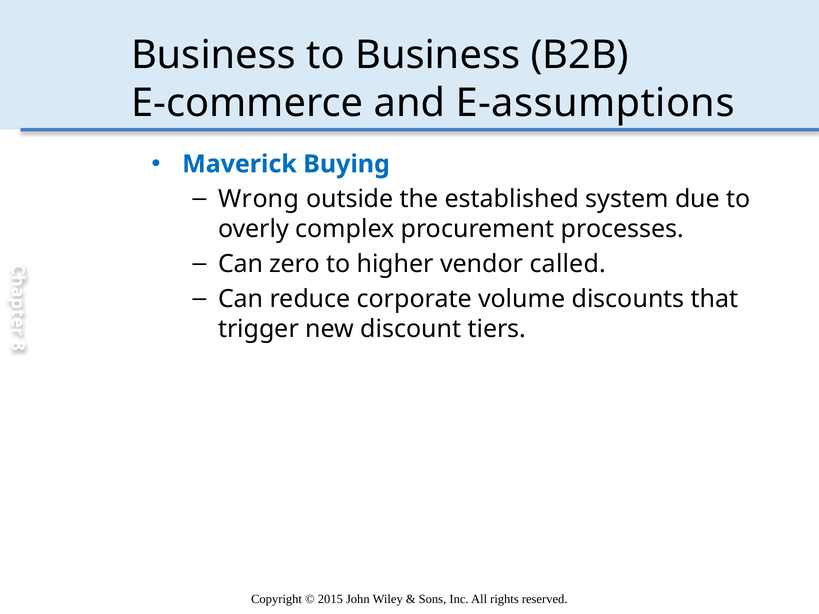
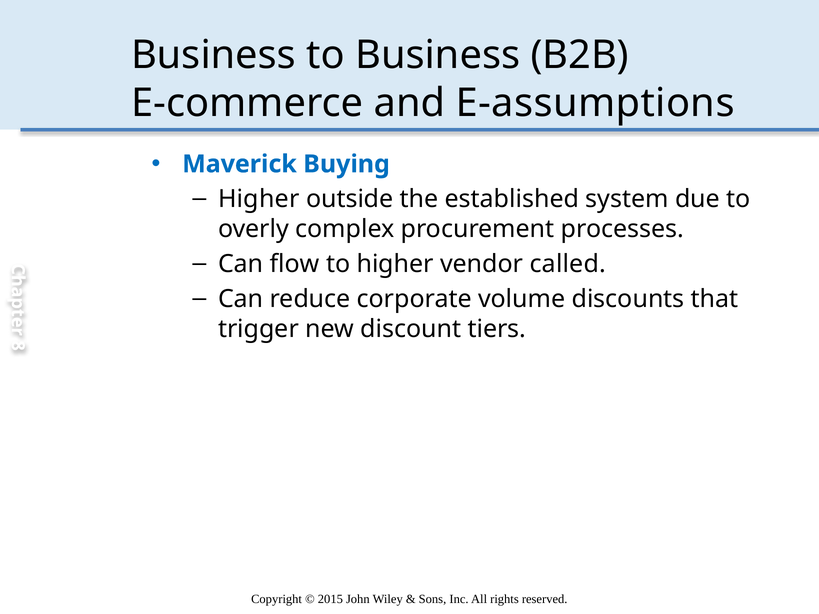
Wrong: Wrong -> Higher (259, 199)
zero: zero -> flow (295, 264)
